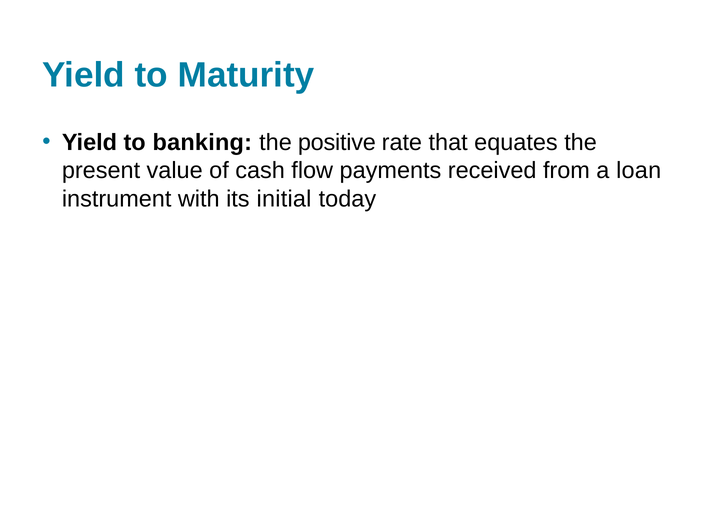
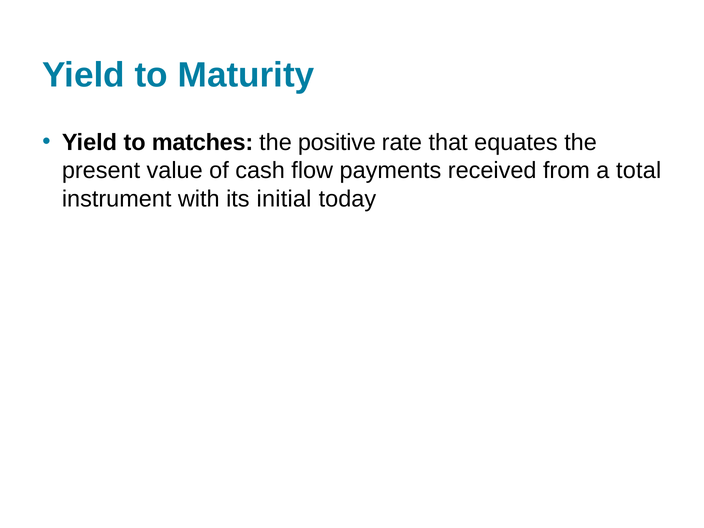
banking: banking -> matches (203, 142)
loan: loan -> total (639, 171)
